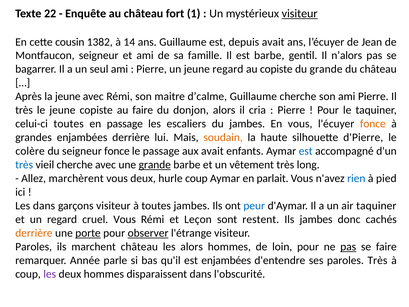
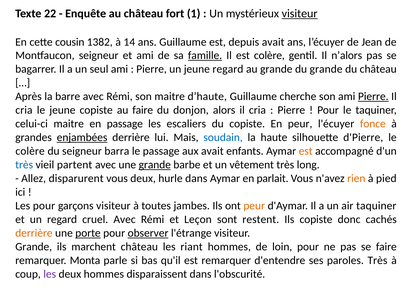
famille underline: none -> present (205, 56)
est barbe: barbe -> colère (269, 56)
au copiste: copiste -> grande (276, 69)
la jeune: jeune -> barre (68, 96)
d’calme: d’calme -> d’haute (207, 96)
Pierre underline: none -> present (373, 96)
très: très -> cria (24, 110)
celui-ci toutes: toutes -> maitre (69, 124)
du jambes: jambes -> copiste (247, 124)
En vous: vous -> peur (300, 124)
enjambées underline: none -> present (82, 137)
soudain colour: orange -> blue (223, 137)
seigneur fonce: fonce -> barra (117, 151)
est colour: blue -> orange (306, 151)
vieil cherche: cherche -> partent (75, 165)
marchèrent: marchèrent -> disparurent (76, 178)
hurle coup: coup -> dans (196, 178)
rien colour: blue -> orange (356, 178)
Les dans: dans -> pour (44, 206)
peur colour: blue -> orange (254, 206)
cruel Vous: Vous -> Avec (125, 219)
Ils jambes: jambes -> copiste (316, 219)
Paroles: Paroles -> Grande (34, 246)
les alors: alors -> riant (192, 246)
pas underline: present -> none (348, 246)
Année: Année -> Monta (85, 260)
est enjambées: enjambées -> remarquer (226, 260)
